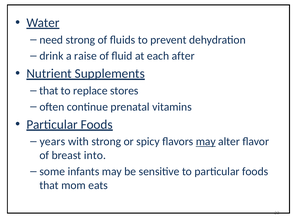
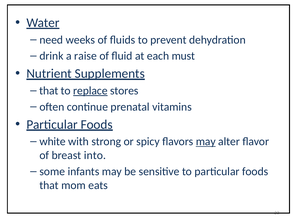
need strong: strong -> weeks (80, 40)
after: after -> must (183, 56)
replace underline: none -> present (90, 91)
years: years -> white (53, 141)
